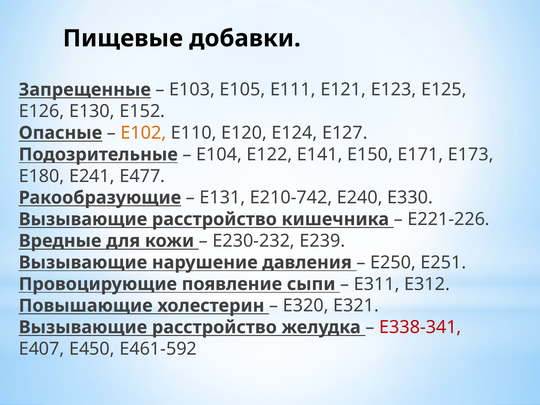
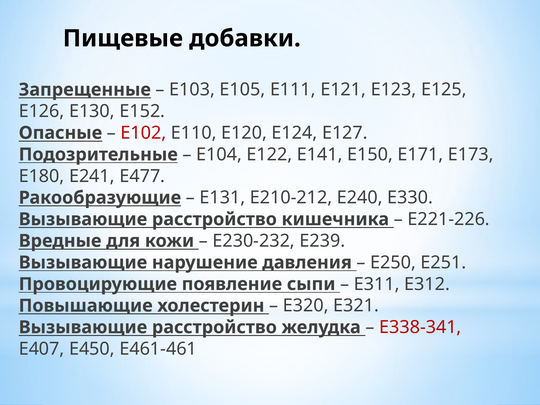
Е102 colour: orange -> red (143, 133)
Е210-742: Е210-742 -> Е210-212 (291, 198)
Е461-592: Е461-592 -> Е461-461 (158, 349)
